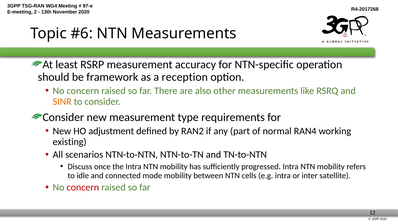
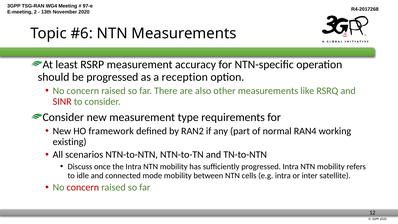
be framework: framework -> progressed (112, 77)
SINR colour: orange -> red (62, 101)
adjustment: adjustment -> framework (111, 131)
